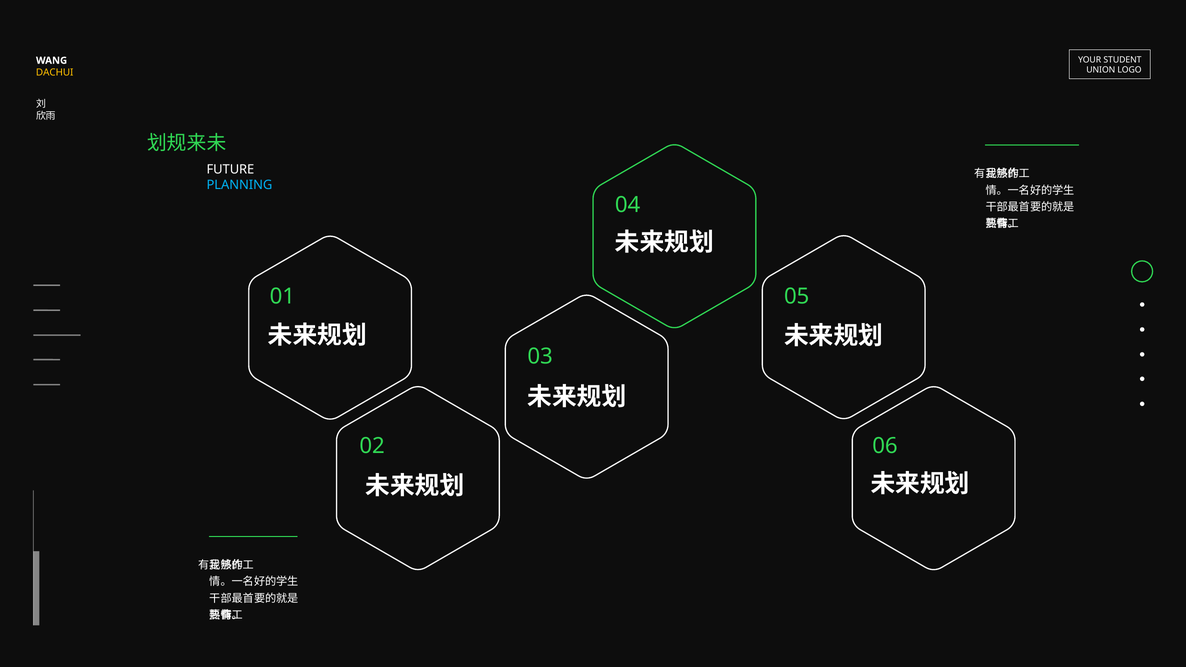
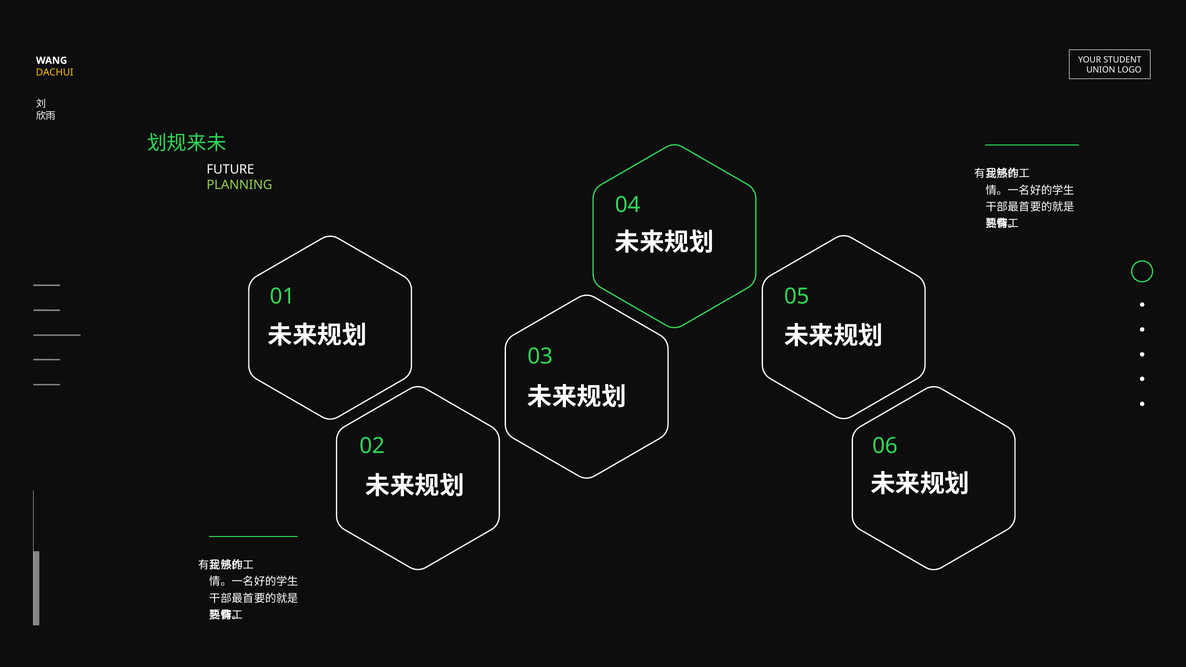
PLANNING colour: light blue -> light green (239, 185)
